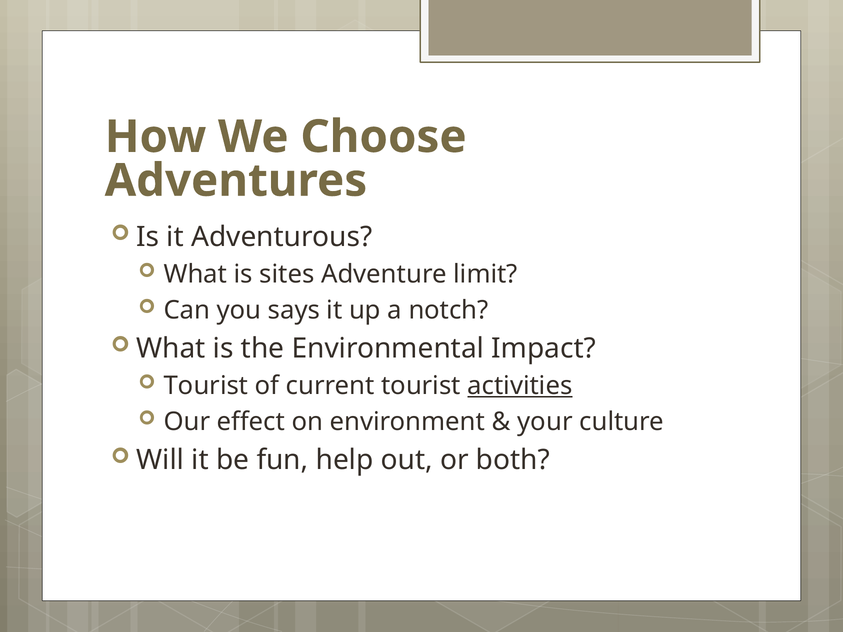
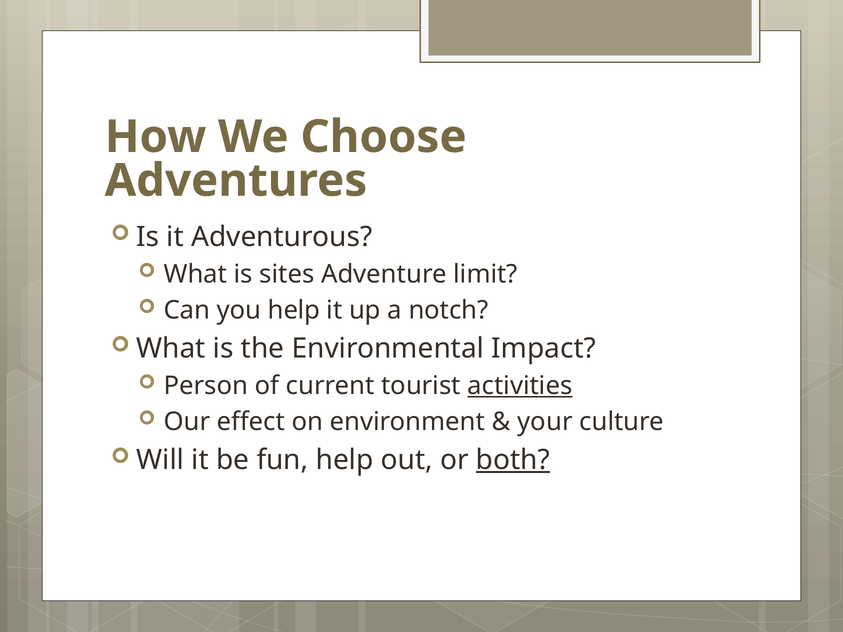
you says: says -> help (294, 311)
Tourist: Tourist -> Person (206, 386)
both underline: none -> present (513, 460)
